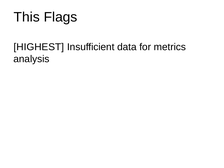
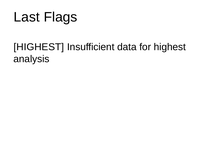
This: This -> Last (27, 17)
for metrics: metrics -> highest (170, 47)
